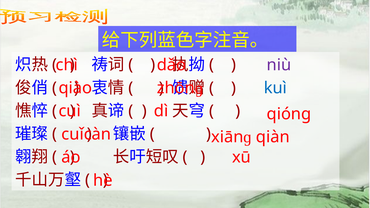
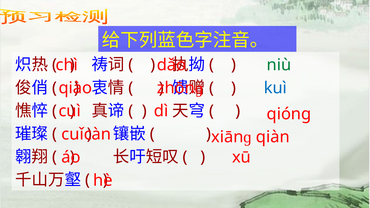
niù colour: purple -> green (279, 65)
